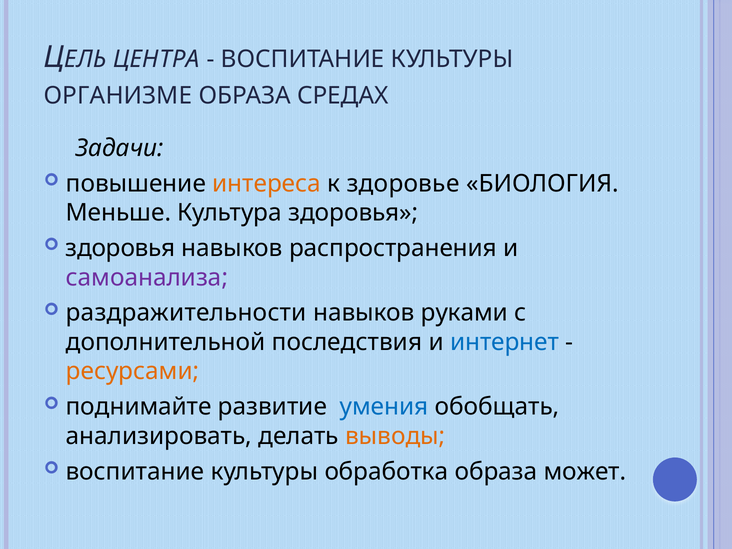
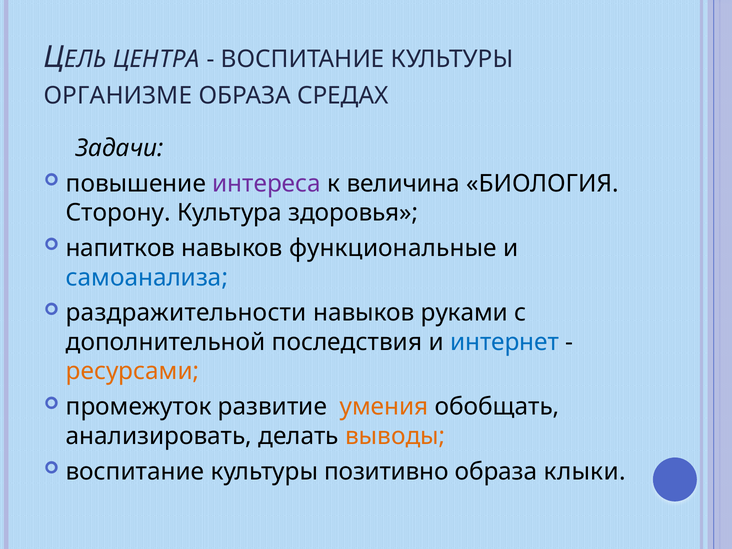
интереса colour: orange -> purple (267, 184)
здоровье: здоровье -> величина (403, 184)
Меньше: Меньше -> Сторону (118, 213)
здоровья: здоровья -> напитков (120, 248)
распространения: распространения -> функциональные (393, 248)
самоанализа colour: purple -> blue (147, 277)
поднимайте: поднимайте -> промежуток (139, 407)
умения colour: blue -> orange (384, 407)
обработка: обработка -> позитивно (386, 471)
может: может -> клыки (585, 471)
